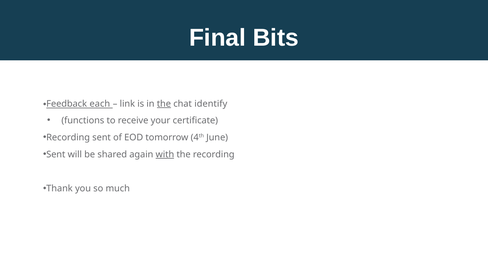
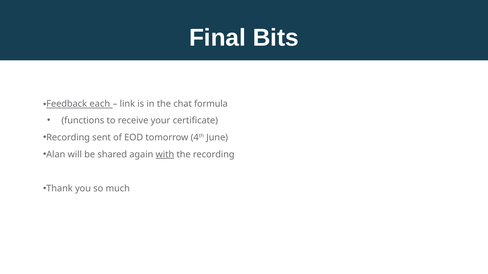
the underline: present -> none (164, 104)
identify: identify -> formula (211, 104)
Sent: Sent -> Alan (56, 155)
